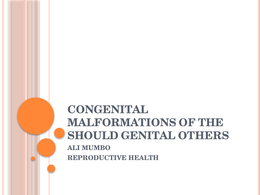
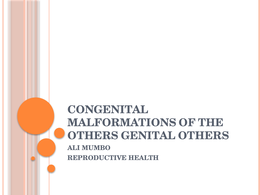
SHOULD: SHOULD -> OTHERS (93, 136)
